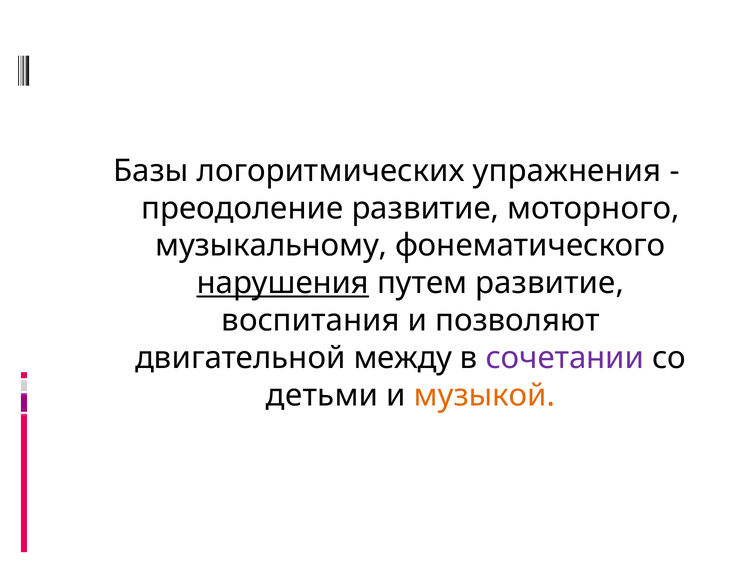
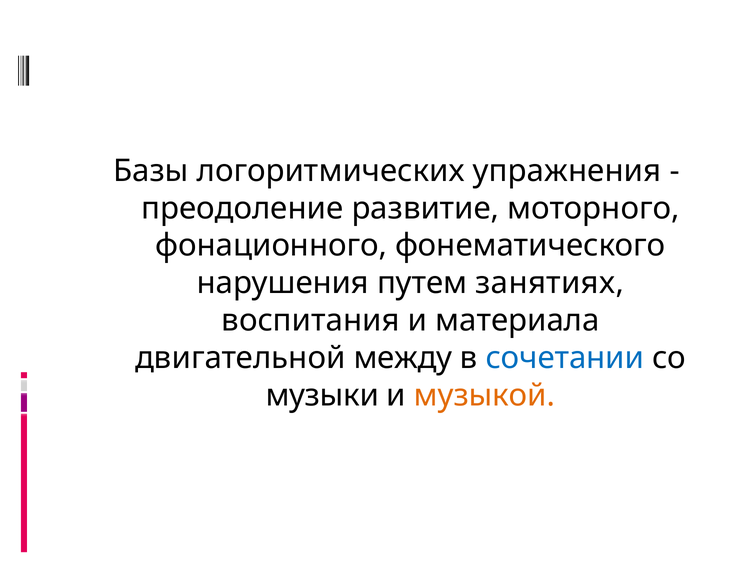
музыкальному: музыкальному -> фонационного (271, 246)
нарушения underline: present -> none (283, 283)
путем развитие: развитие -> занятиях (550, 283)
позволяют: позволяют -> материала (518, 321)
сочетании colour: purple -> blue (565, 358)
детьми: детьми -> музыки (322, 396)
